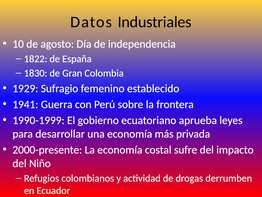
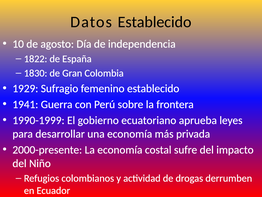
Datos Industriales: Industriales -> Establecido (155, 22)
